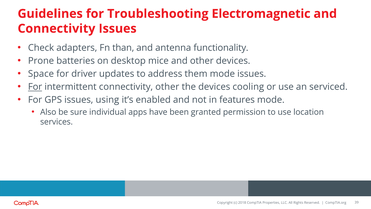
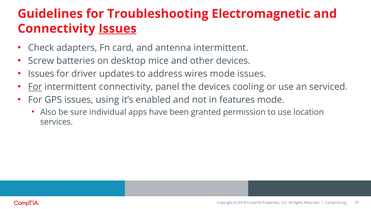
Issues underline: none -> present (118, 29)
than: than -> card (123, 48)
antenna functionality: functionality -> intermittent (221, 48)
Prone: Prone -> Screw (41, 61)
Space: Space -> Issues (41, 74)
them: them -> wires (196, 74)
connectivity other: other -> panel (167, 87)
